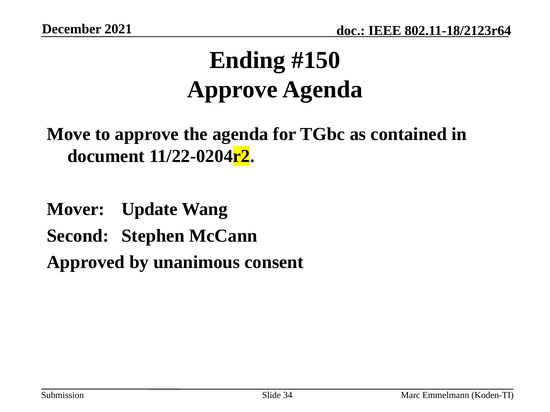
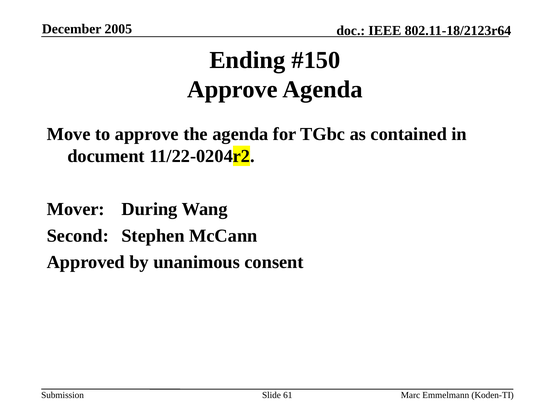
2021: 2021 -> 2005 (118, 29)
Update: Update -> During (149, 209)
34: 34 -> 61 (288, 396)
